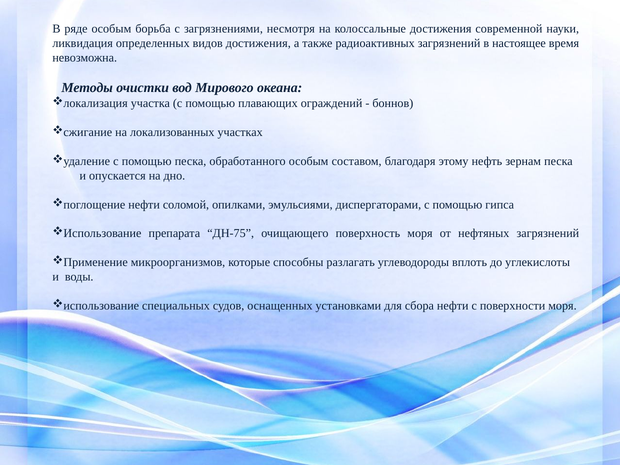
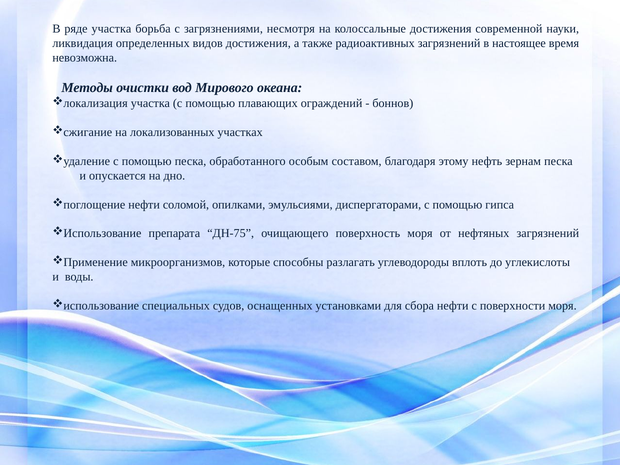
ряде особым: особым -> участка (111, 29)
